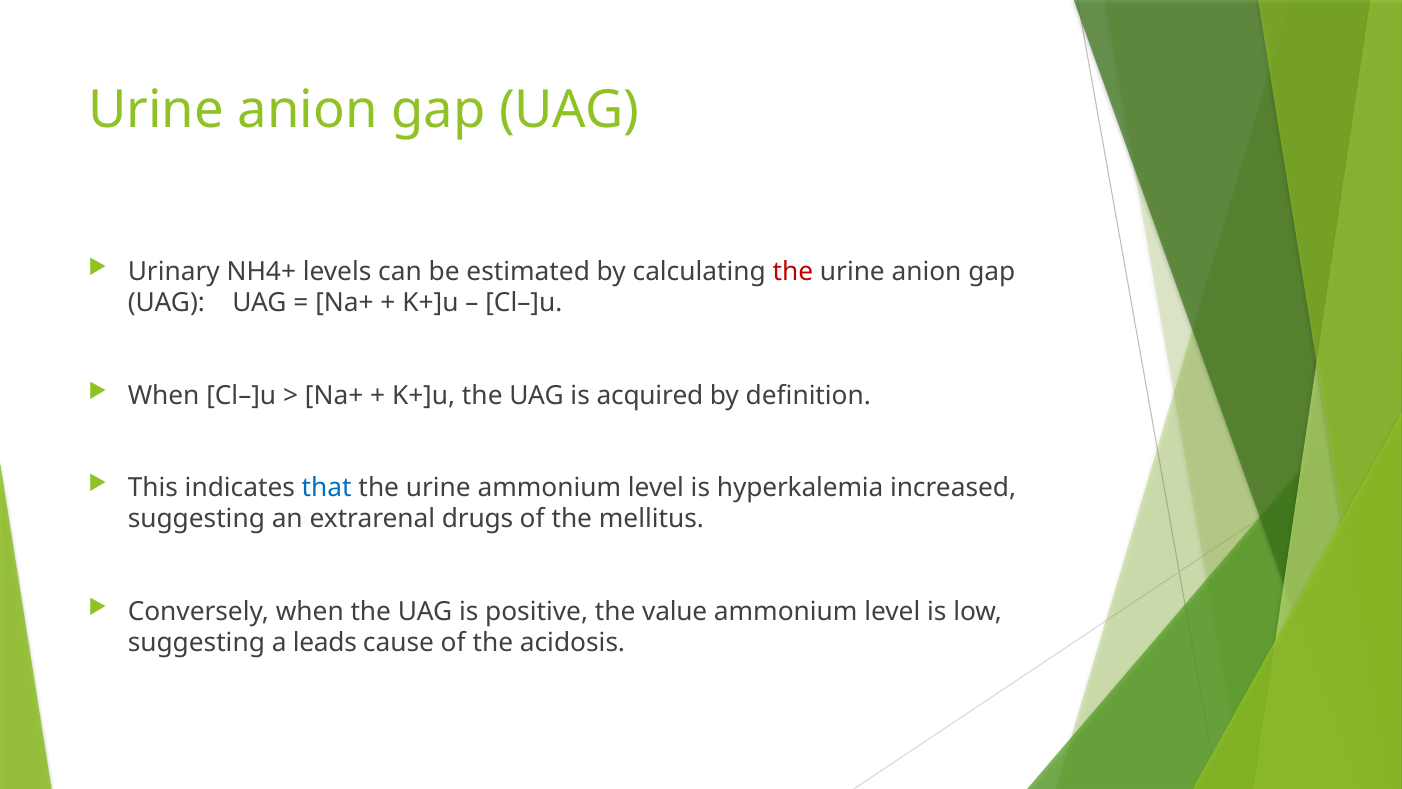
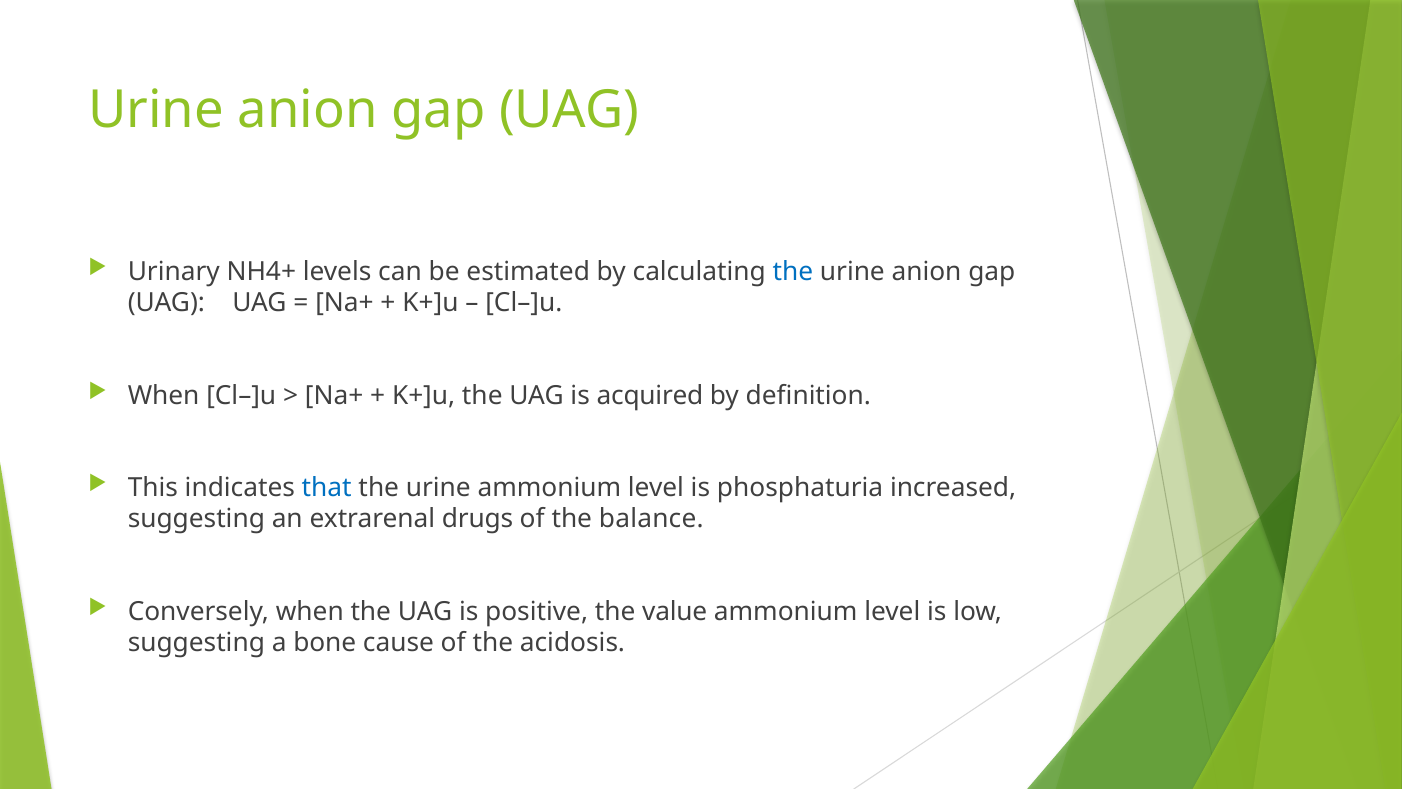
the colour: red -> blue (793, 271)
hyperkalemia: hyperkalemia -> phosphaturia (800, 488)
mellitus: mellitus -> balance (651, 519)
leads: leads -> bone (325, 643)
